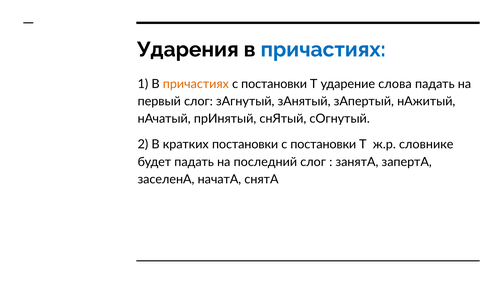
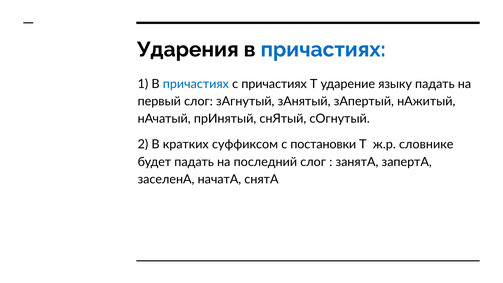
причастиях colour: orange -> blue (196, 84)
постановки: постановки -> причастиях (274, 84)
слова: слова -> языку (395, 84)
кратких постановки: постановки -> суффиксом (245, 144)
